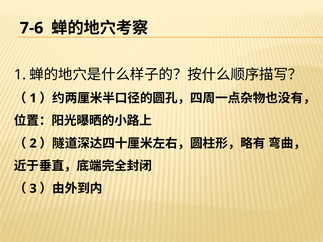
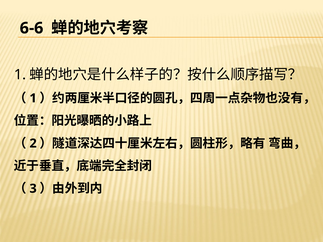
7-6: 7-6 -> 6-6 (32, 28)
